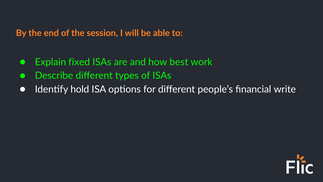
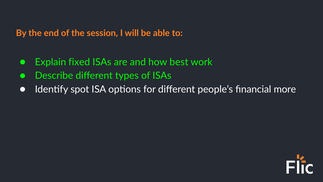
hold: hold -> spot (80, 89)
write: write -> more (285, 89)
